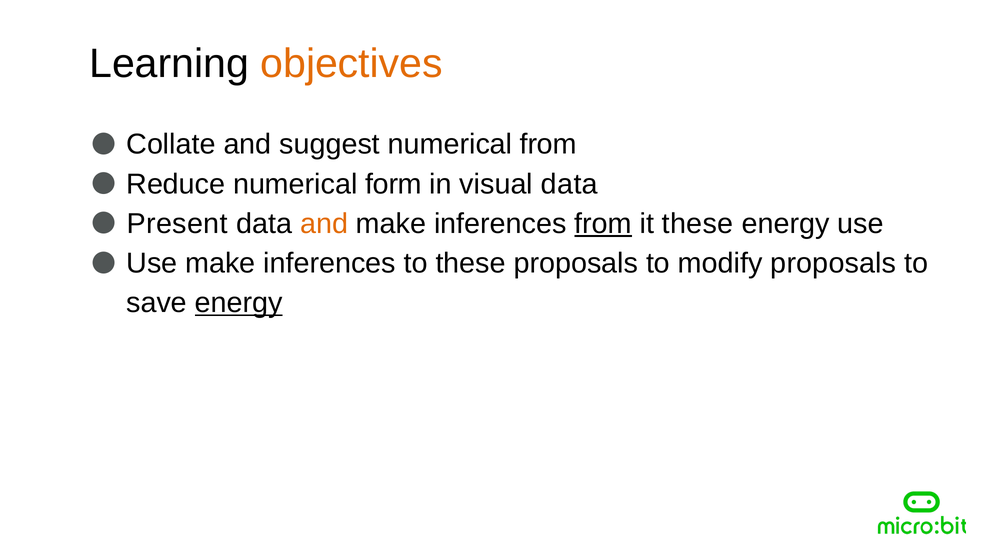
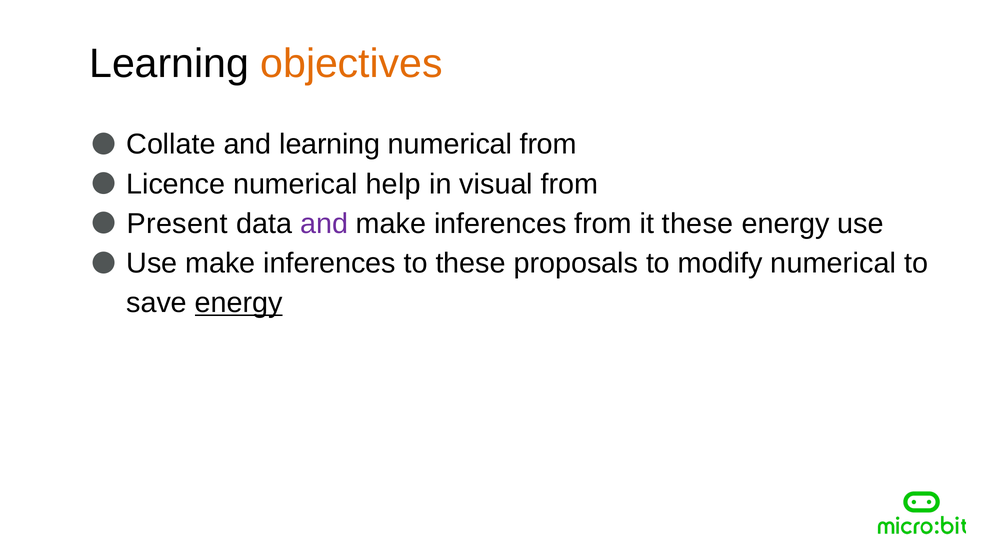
and suggest: suggest -> learning (330, 145)
Reduce: Reduce -> Licence (176, 184)
form: form -> help (393, 184)
visual data: data -> from (570, 184)
and colour: orange -> purple (324, 224)
from underline: present -> none (603, 224)
modify proposals: proposals -> numerical (833, 264)
